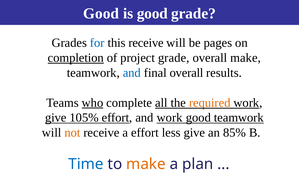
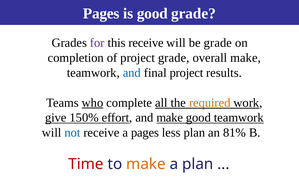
Good: Good -> Pages (101, 14)
for colour: blue -> purple (97, 43)
be pages: pages -> grade (218, 43)
completion underline: present -> none (76, 58)
final overall: overall -> project (187, 73)
105%: 105% -> 150% (84, 118)
and work: work -> make (170, 118)
not colour: orange -> blue (72, 133)
a effort: effort -> pages (145, 133)
less give: give -> plan (194, 133)
85%: 85% -> 81% (234, 133)
Time colour: blue -> red (86, 164)
